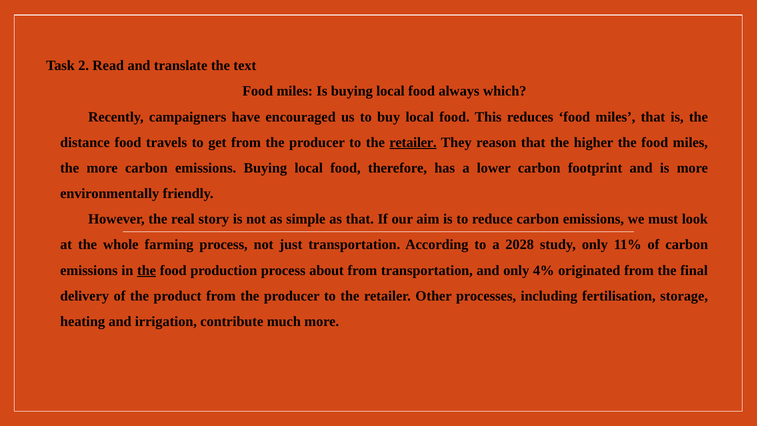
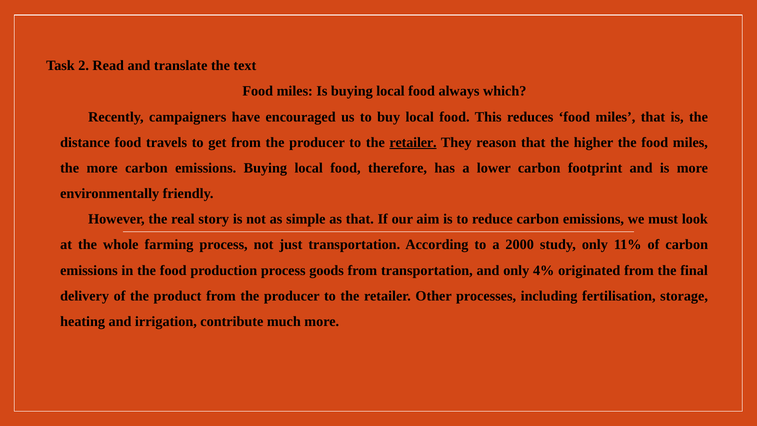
2028: 2028 -> 2000 (520, 245)
the underline: present -> none (147, 270)
about: about -> goods (327, 270)
